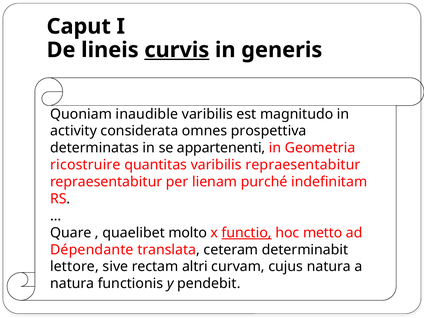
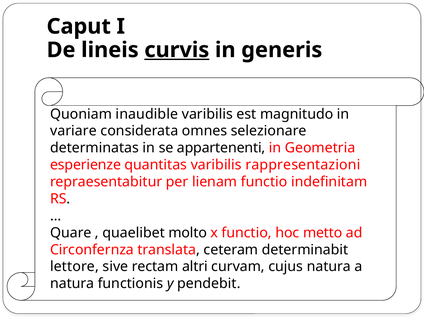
activity: activity -> variare (73, 131)
prospettiva: prospettiva -> selezionare (269, 131)
ricostruire: ricostruire -> esperienze (86, 165)
varibilis repraesentabitur: repraesentabitur -> rappresentazioni (303, 165)
lienam purché: purché -> functio (264, 182)
functio underline: present -> none (247, 233)
Dépendante: Dépendante -> Circonfernza (92, 250)
